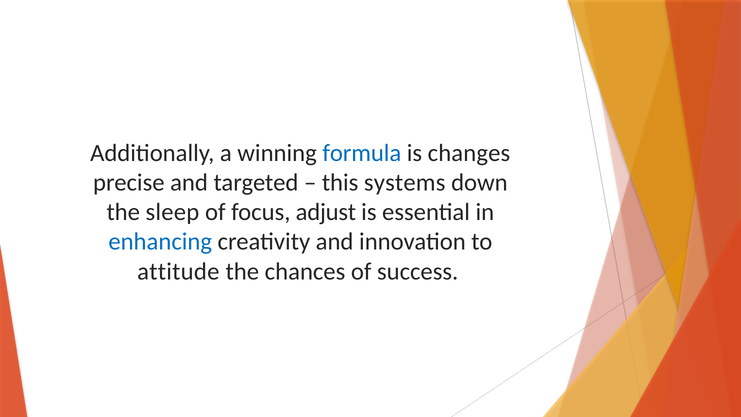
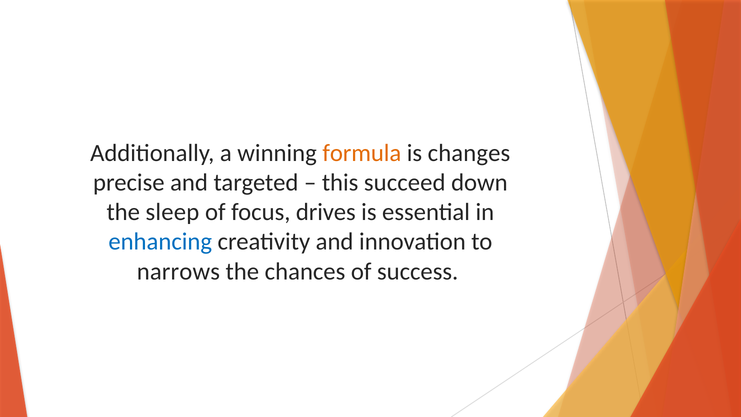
formula colour: blue -> orange (362, 153)
systems: systems -> succeed (405, 182)
adjust: adjust -> drives (326, 212)
attitude: attitude -> narrows (178, 271)
